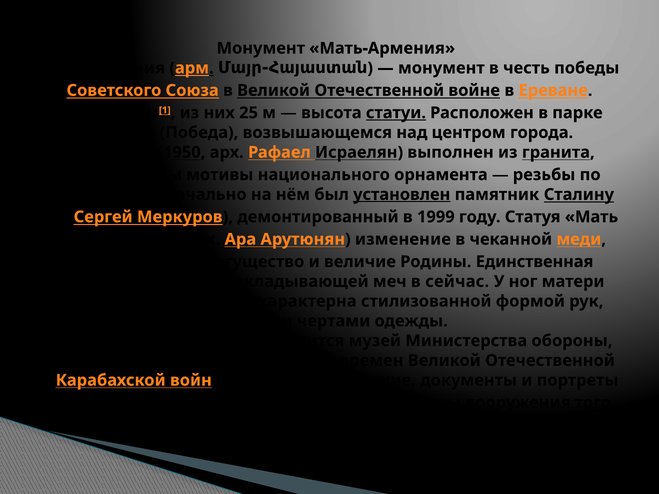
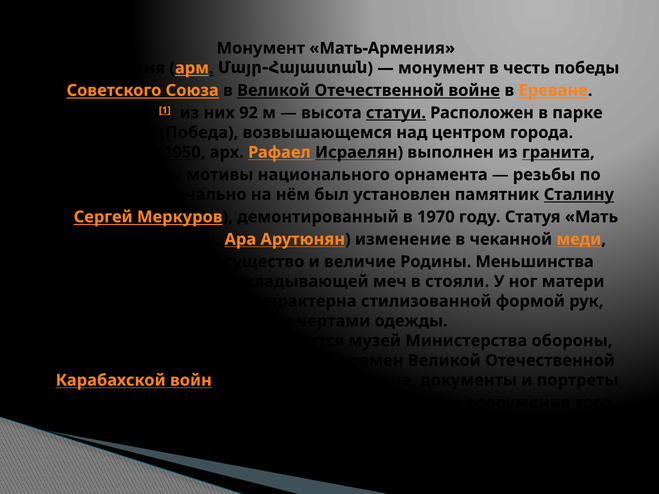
25: 25 -> 92 (249, 113)
установлен underline: present -> none (402, 195)
1999: 1999 -> 1970 (436, 217)
Единственная: Единственная -> Меньшинства (535, 262)
сейчас: сейчас -> стояли (457, 282)
